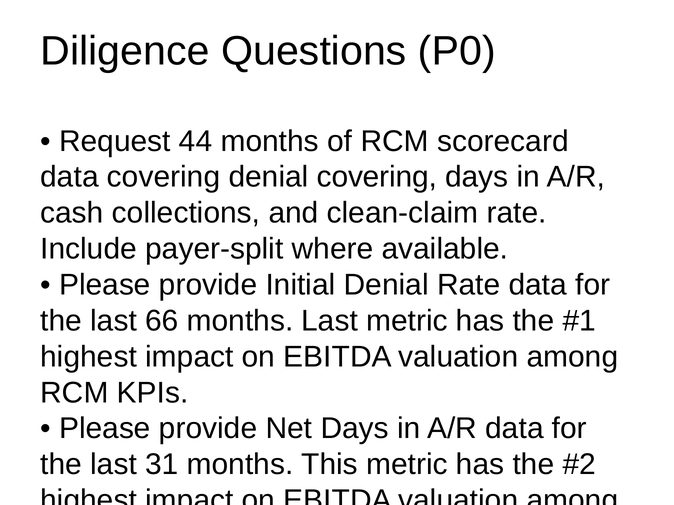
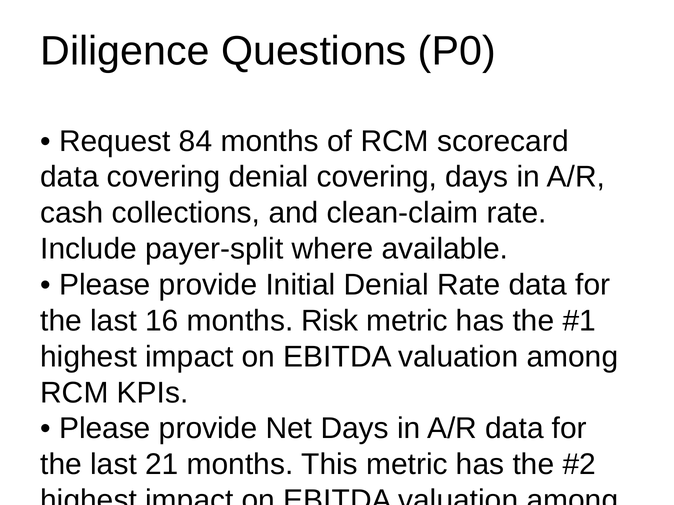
44: 44 -> 84 (196, 141)
66: 66 -> 16 (162, 321)
months Last: Last -> Risk (330, 321)
31: 31 -> 21 (162, 465)
